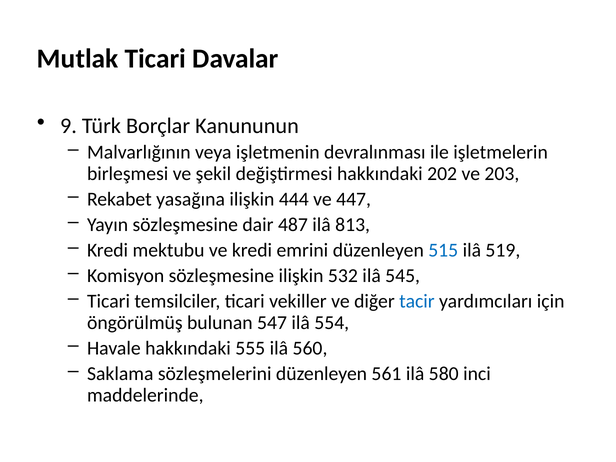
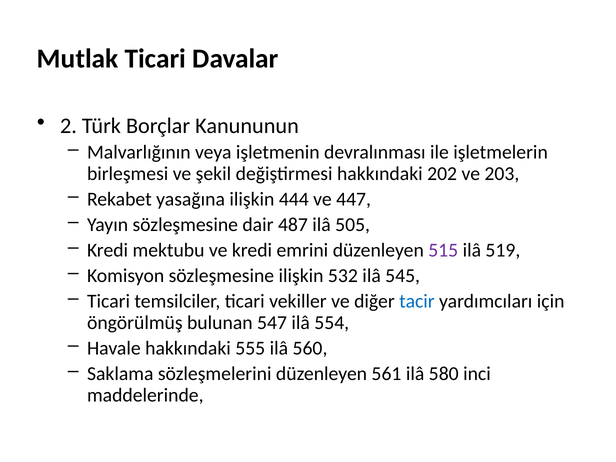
9: 9 -> 2 (68, 126)
813: 813 -> 505 (353, 225)
515 colour: blue -> purple (443, 250)
